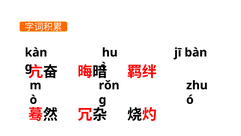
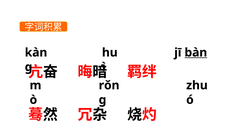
bàn underline: none -> present (196, 52)
